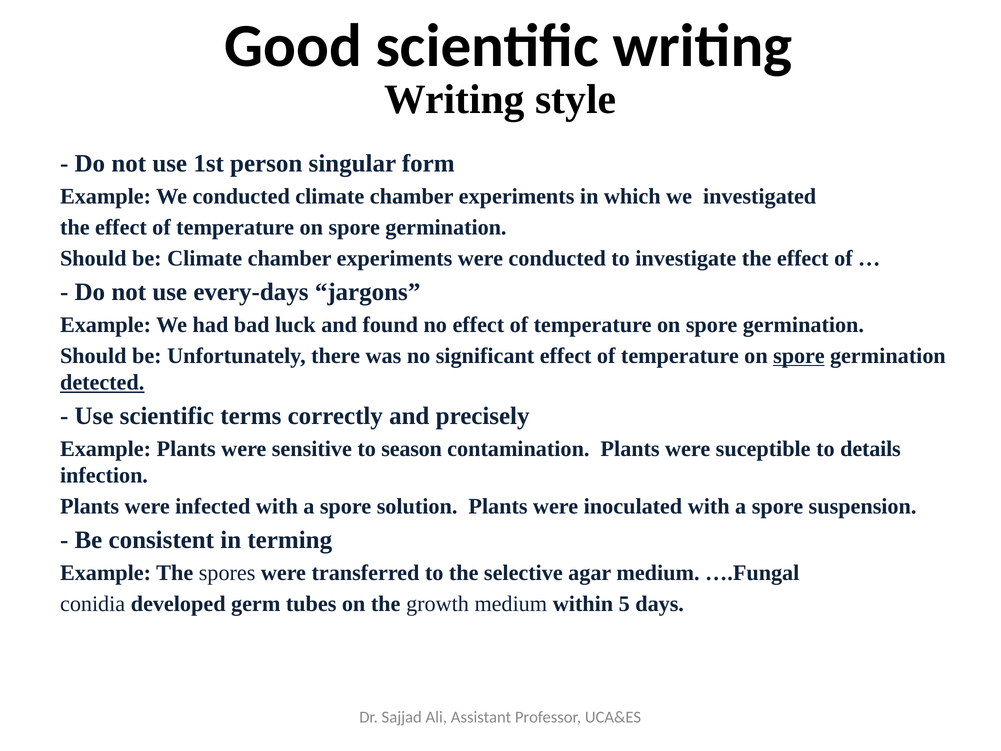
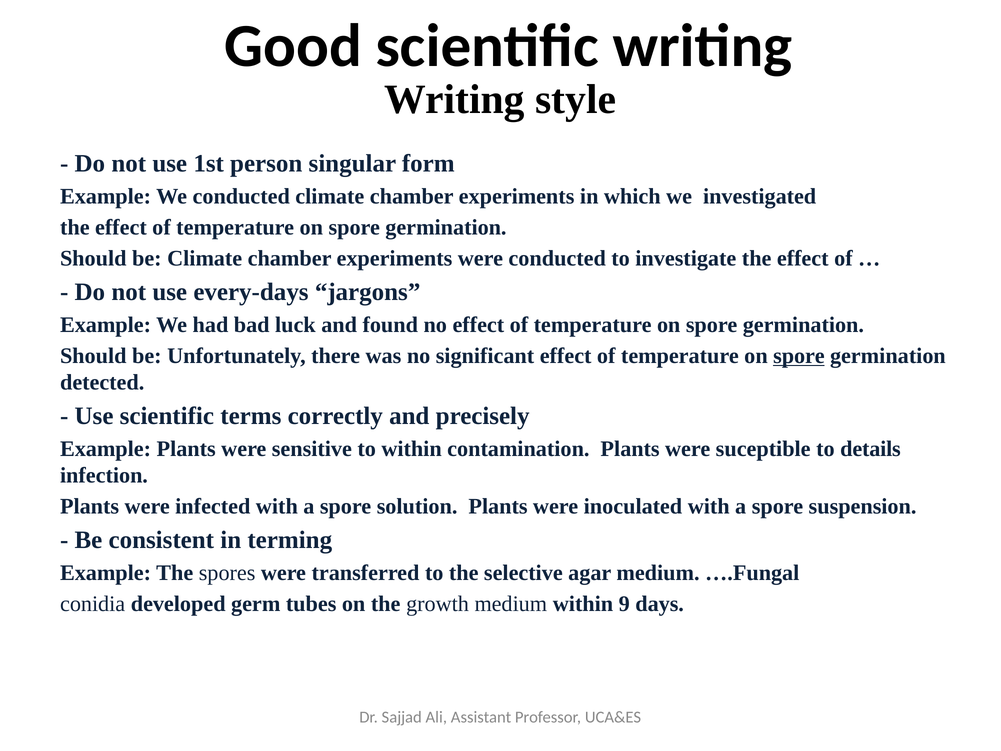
detected underline: present -> none (102, 382)
to season: season -> within (412, 449)
5: 5 -> 9 (624, 604)
